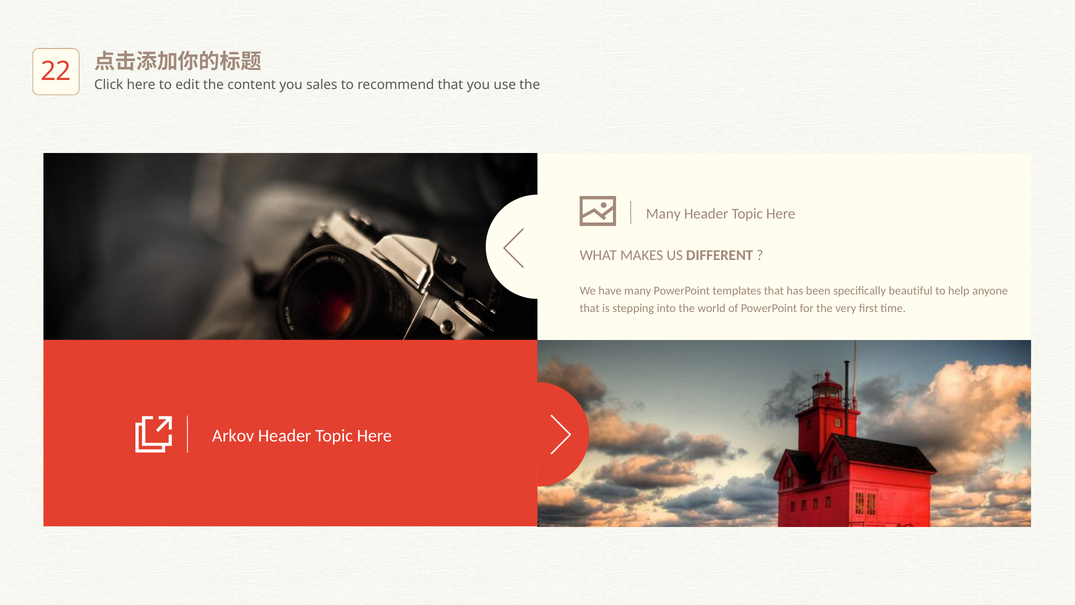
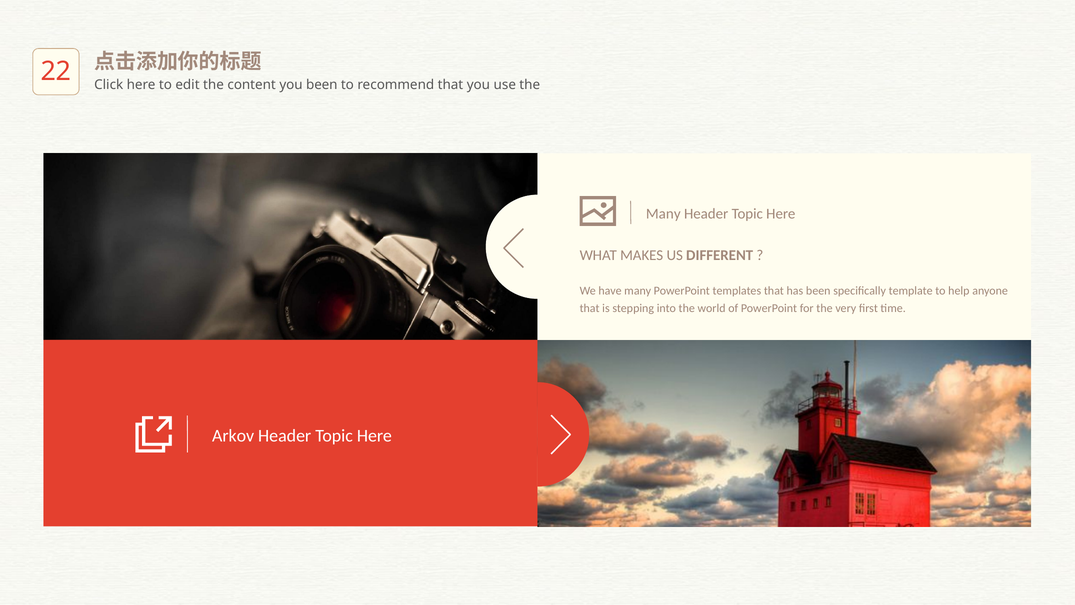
you sales: sales -> been (322, 85)
beautiful: beautiful -> template (911, 291)
